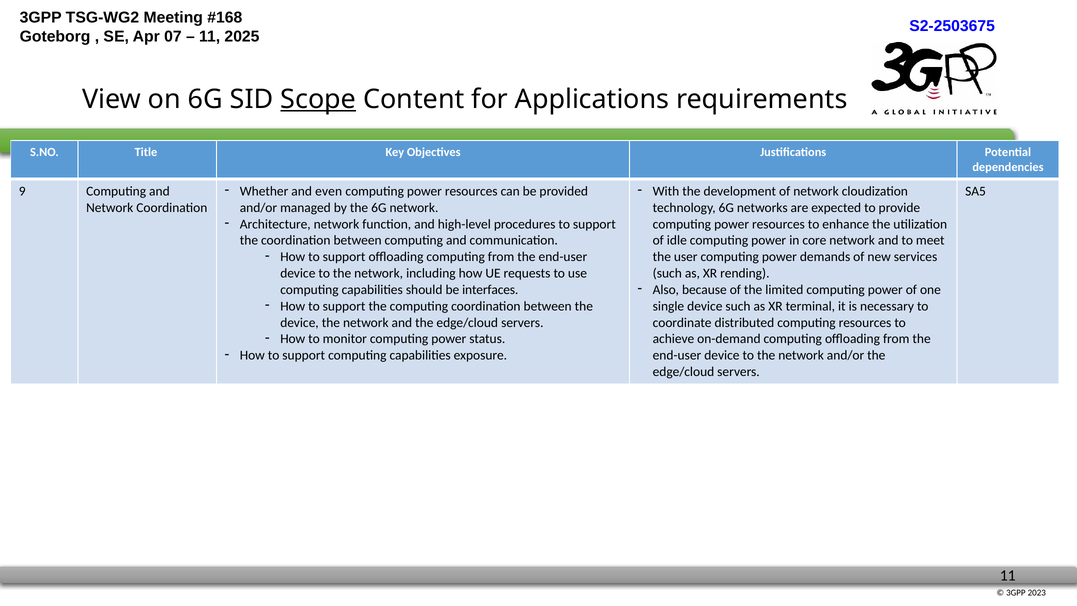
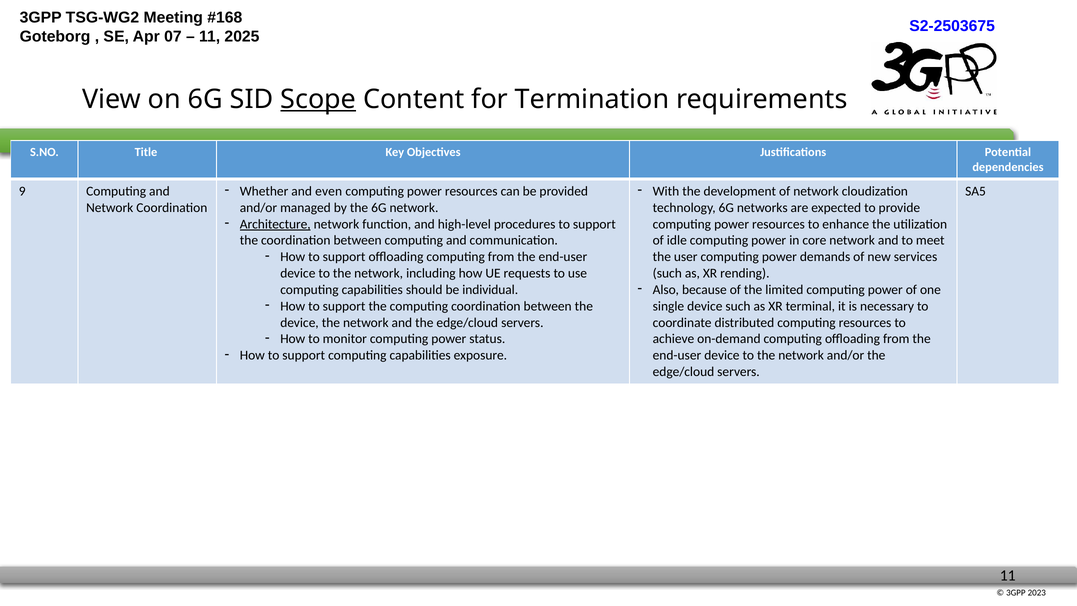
Applications: Applications -> Termination (592, 99)
Architecture underline: none -> present (275, 224)
interfaces: interfaces -> individual (490, 290)
